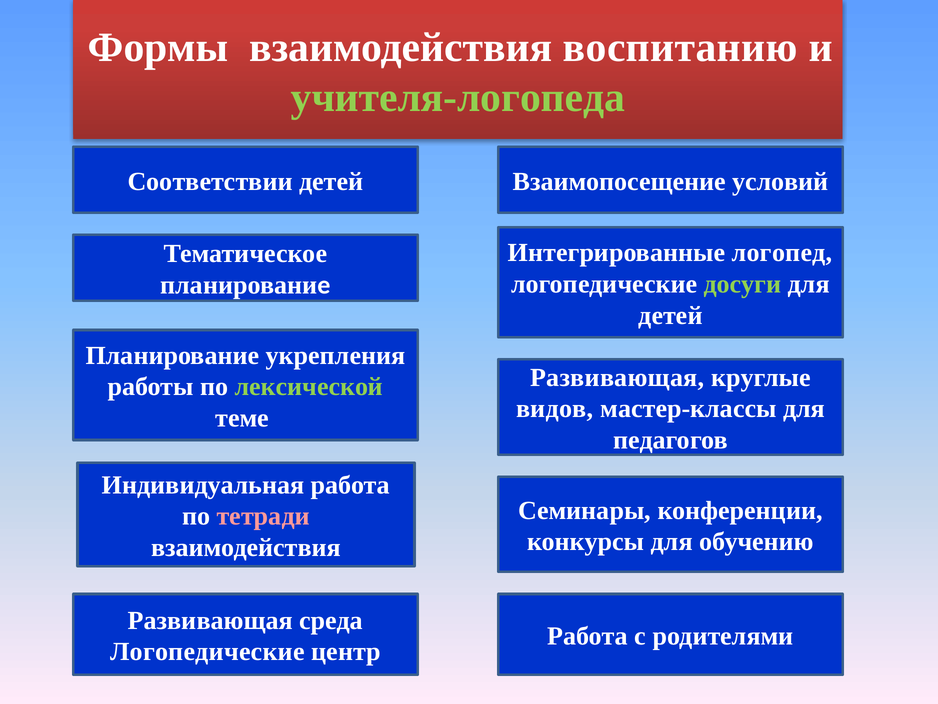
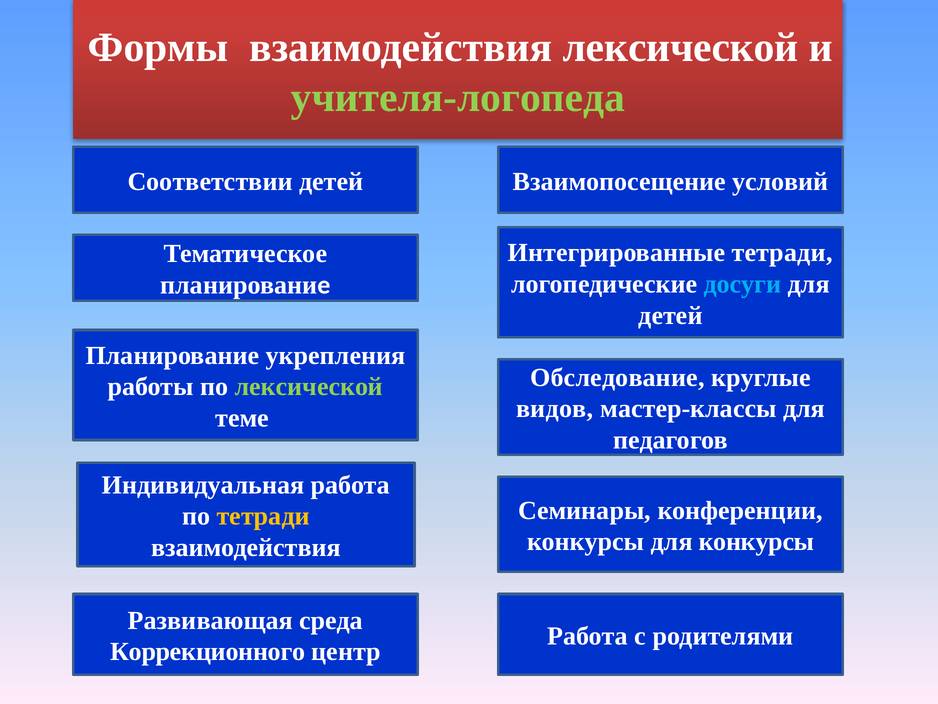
взаимодействия воспитанию: воспитанию -> лексической (681, 47)
Интегрированные логопед: логопед -> тетради (782, 253)
досуги colour: light green -> light blue (743, 284)
Развивающая: Развивающая -> Обследование (617, 377)
тетради colour: pink -> yellow (263, 516)
для обучению: обучению -> конкурсы (756, 541)
Логопедические: Логопедические -> Коррекционного (208, 651)
